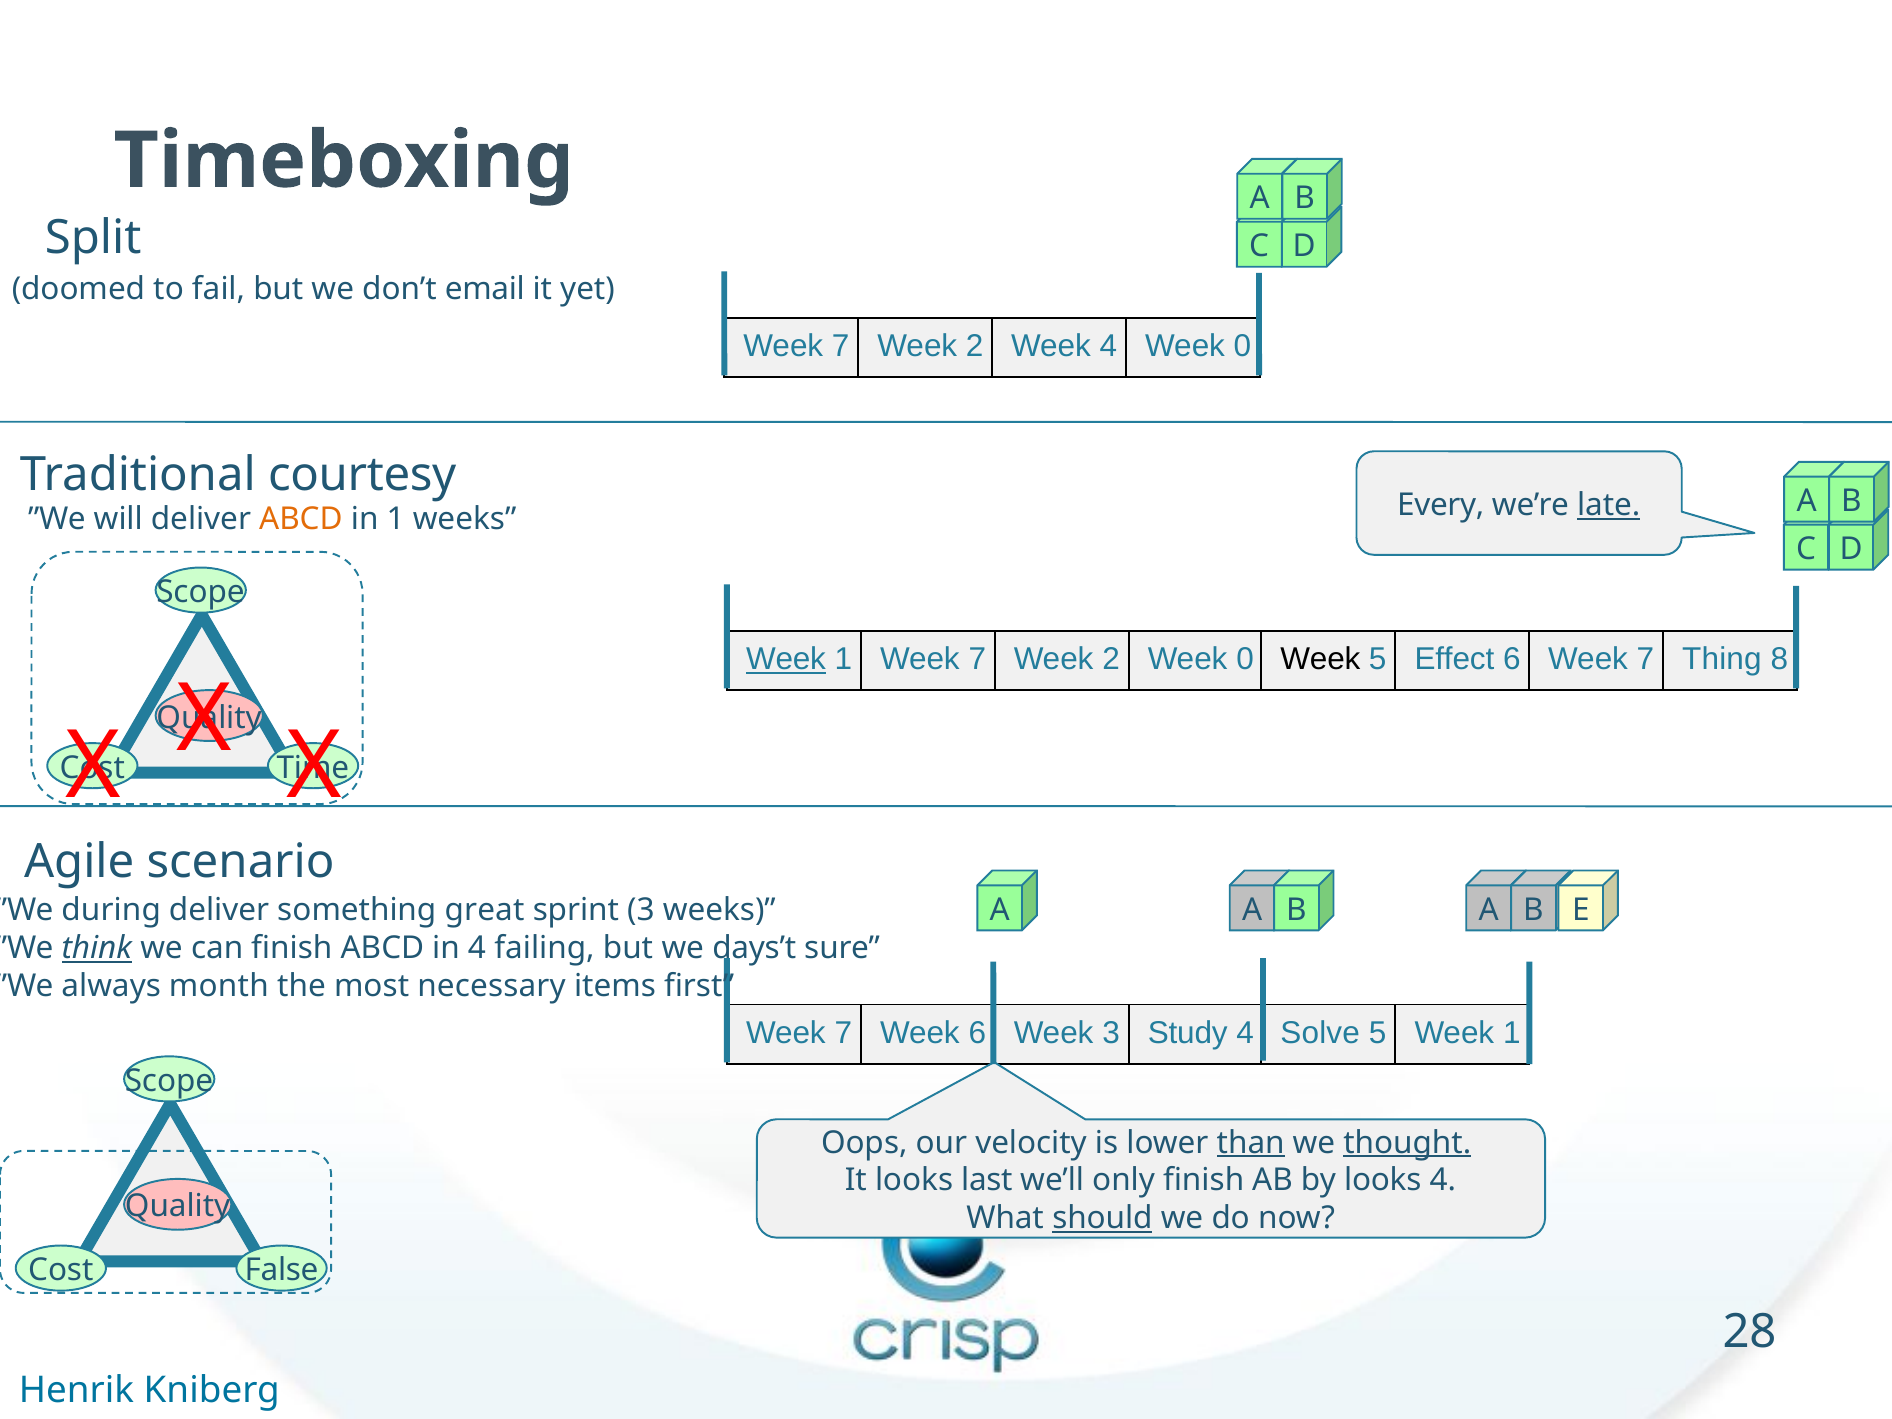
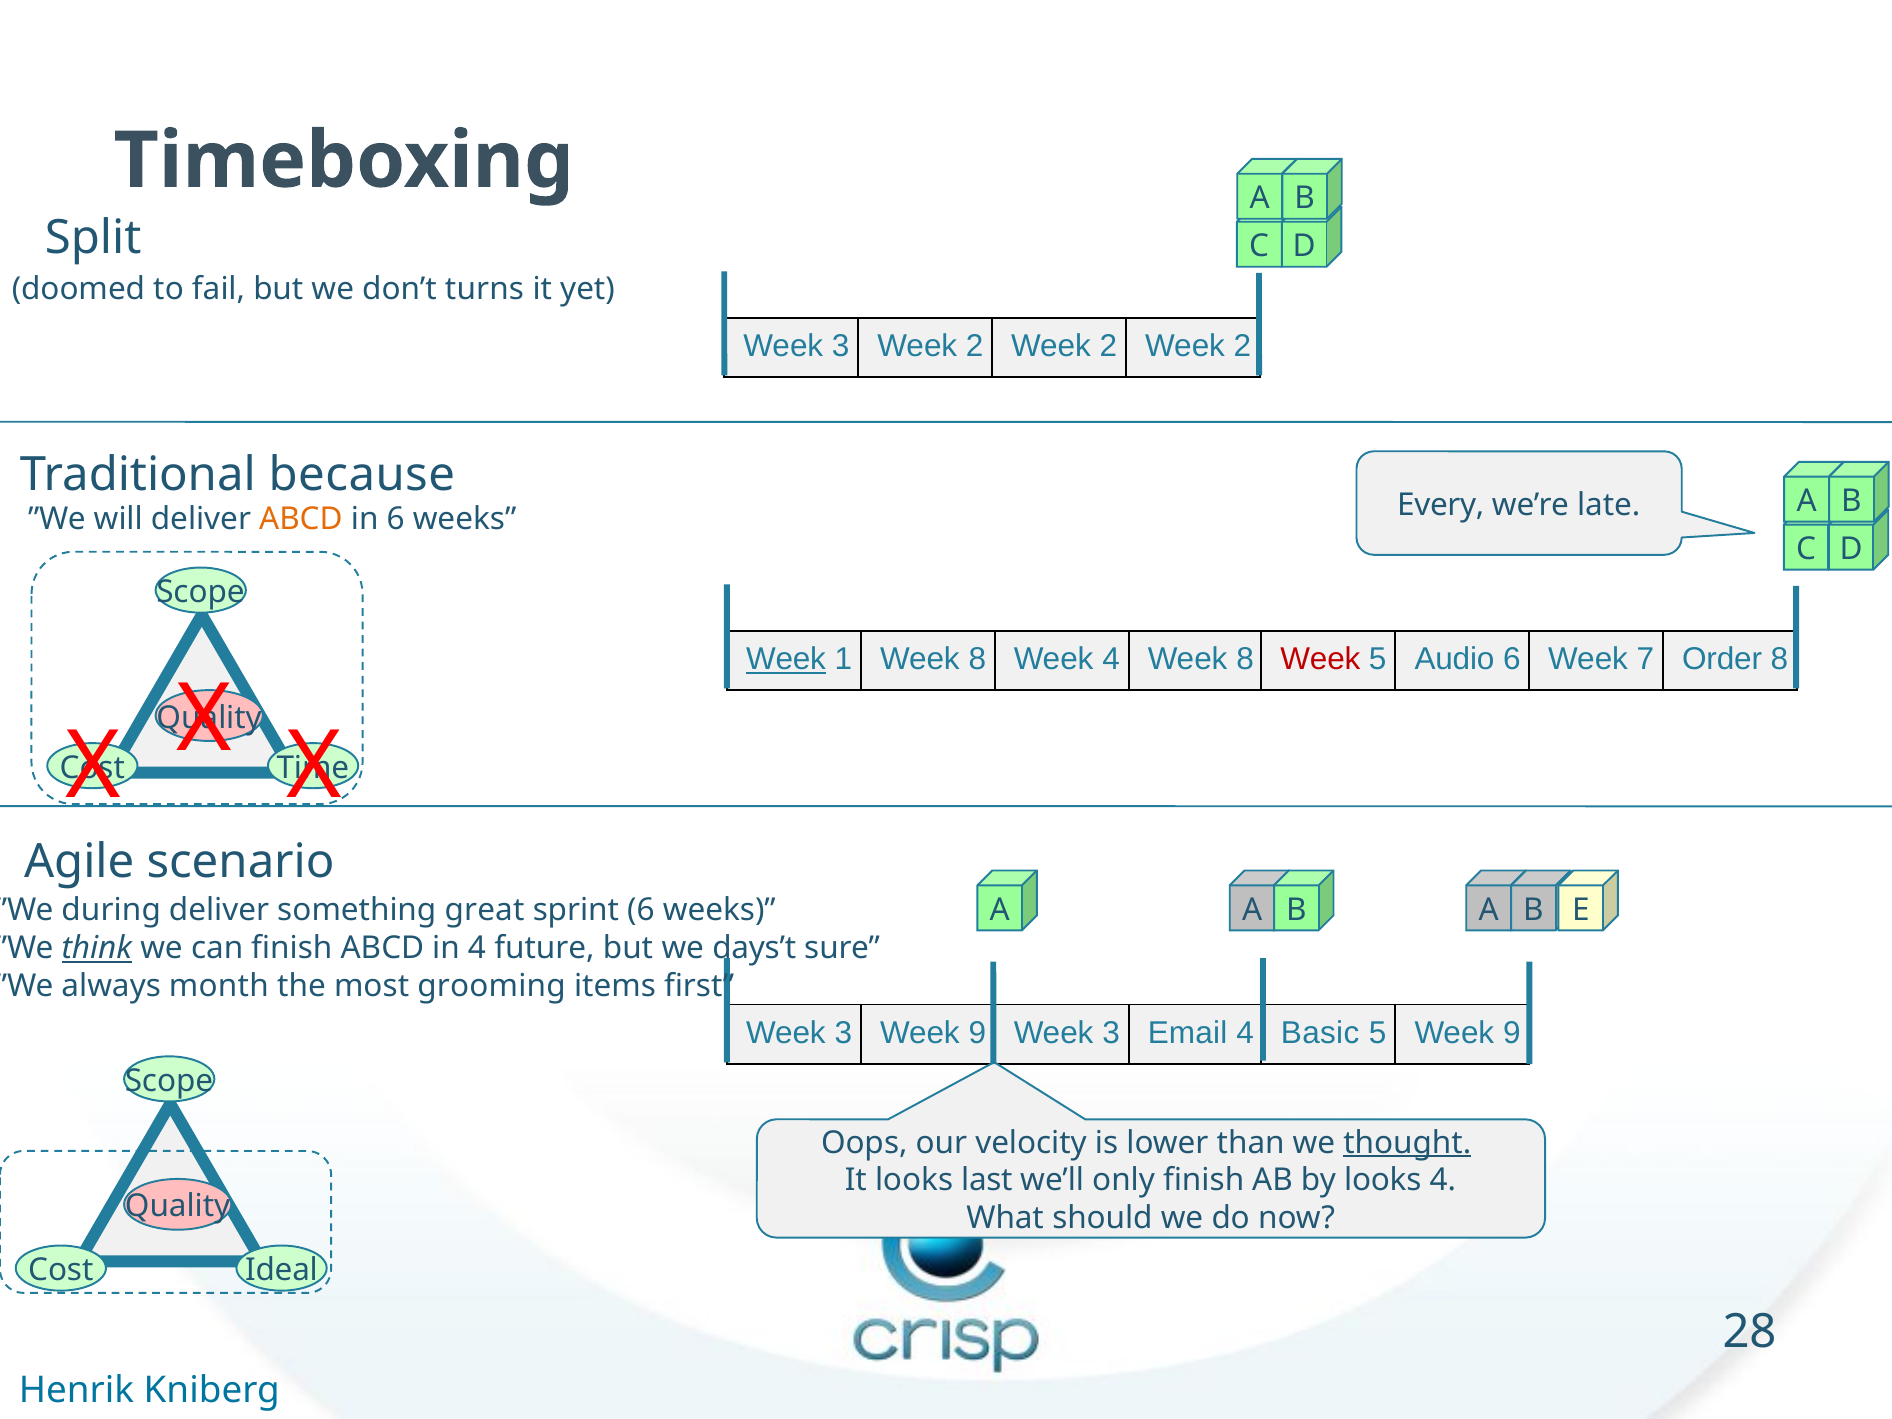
email: email -> turns (485, 289)
7: 7 -> 3 (841, 346)
4: 4 -> 2 (1108, 346)
0: 0 -> 2 (1242, 346)
courtesy: courtesy -> because (362, 475)
late underline: present -> none (1609, 505)
in 1: 1 -> 6 (396, 519)
1 Week 7: 7 -> 8 (977, 659)
2: 2 -> 4 (1111, 659)
0: 0 -> 8 (1245, 659)
Week colour: black -> red (1320, 659)
Effect: Effect -> Audio (1454, 659)
Thing: Thing -> Order (1722, 659)
sprint 3: 3 -> 6 (641, 910)
failing: failing -> future (544, 948)
necessary: necessary -> grooming (491, 986)
7: 7 -> 3 (843, 1033)
6: 6 -> 9 (977, 1033)
Study: Study -> Email (1188, 1033)
Solve: Solve -> Basic (1320, 1033)
5 Week 1: 1 -> 9 (1512, 1033)
than underline: present -> none (1251, 1143)
should underline: present -> none (1102, 1218)
False: False -> Ideal (281, 1270)
